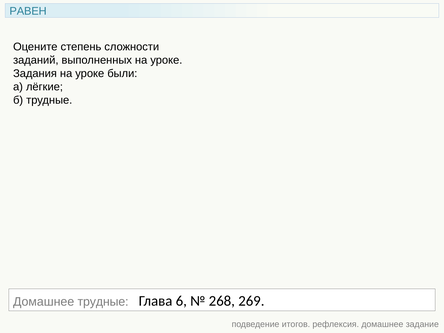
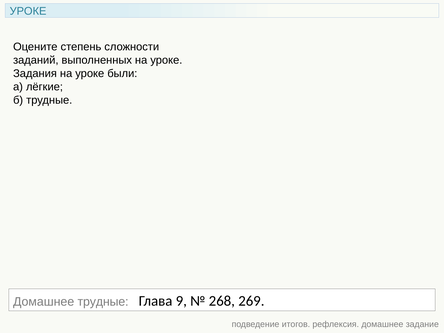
РАВЕН: РАВЕН -> УРОКЕ (28, 11)
6: 6 -> 9 (181, 301)
